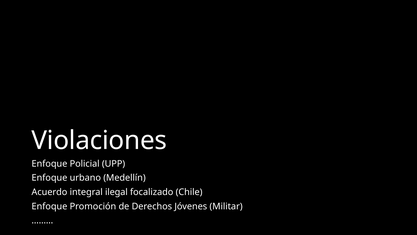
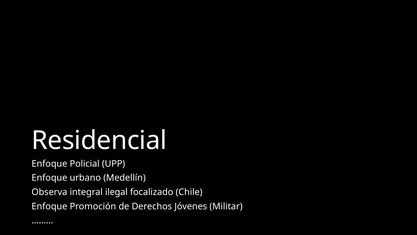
Violaciones: Violaciones -> Residencial (99, 140)
Acuerdo: Acuerdo -> Observa (49, 192)
